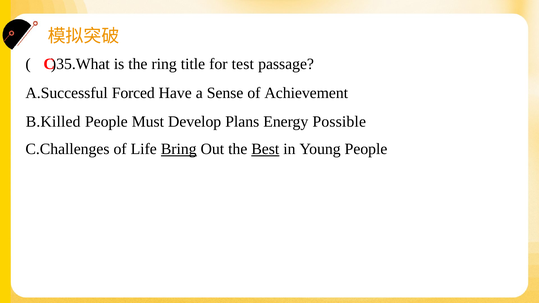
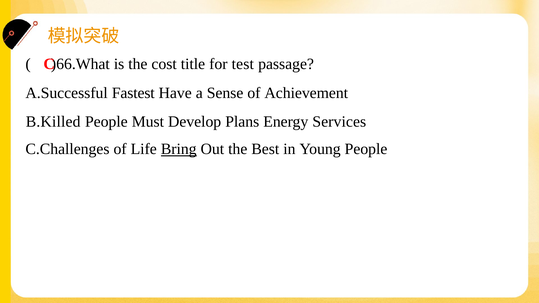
)35.What: )35.What -> )66.What (80, 64)
ring: ring -> cost (164, 64)
Forced: Forced -> Fastest (133, 93)
Possible: Possible -> Services (339, 122)
Best underline: present -> none (265, 149)
